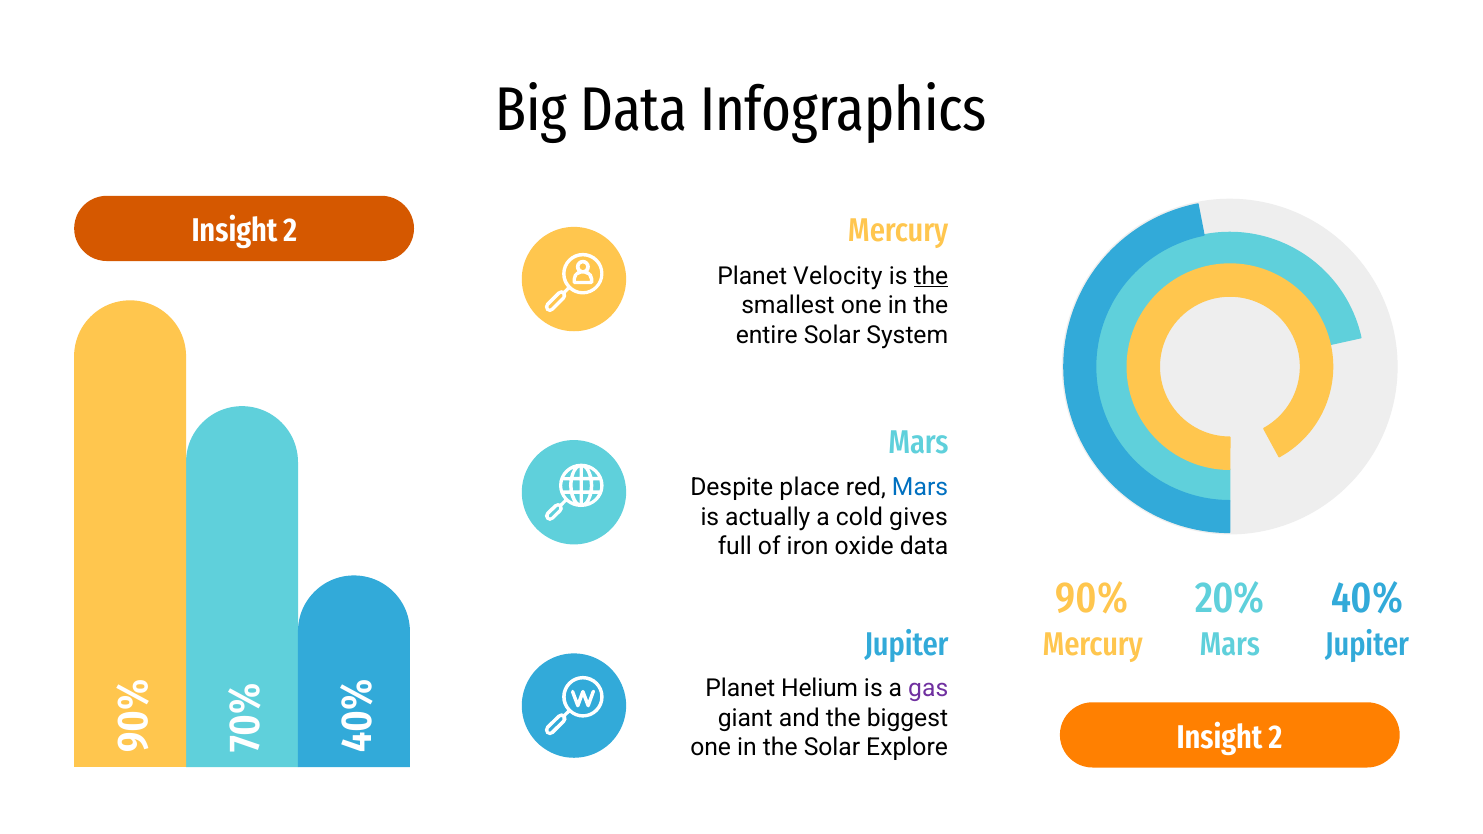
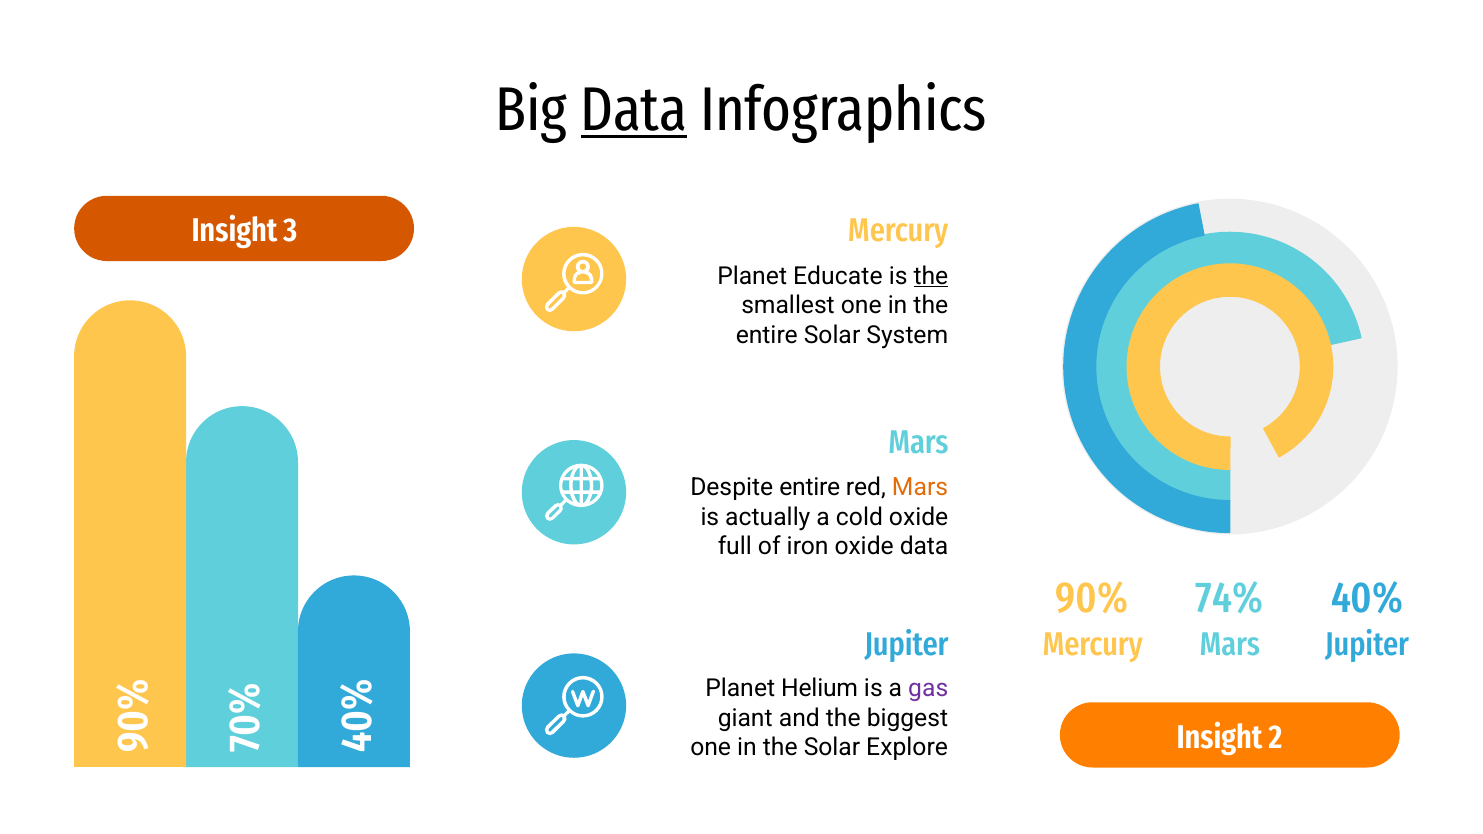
Data underline: none -> present (634, 110)
2: 2 -> 3 (290, 231)
Velocity: Velocity -> Educate (838, 276)
Despite place: place -> entire (810, 487)
Mars colour: blue -> orange (920, 487)
cold gives: gives -> oxide (919, 517)
20%: 20% -> 74% (1229, 598)
